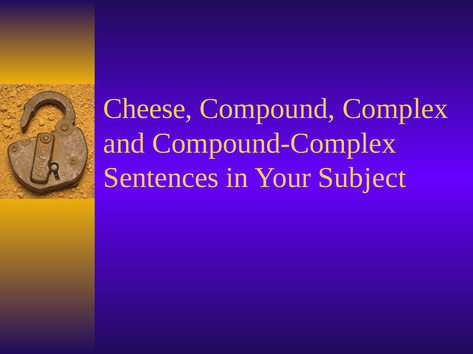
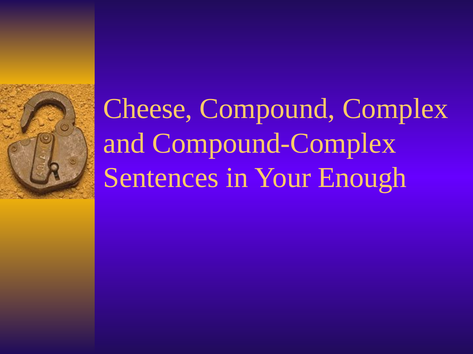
Subject: Subject -> Enough (362, 178)
